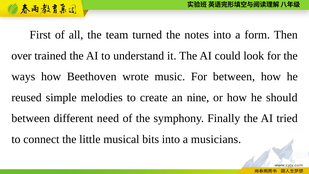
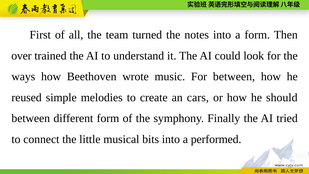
nine: nine -> cars (198, 97)
different need: need -> form (108, 118)
musicians: musicians -> performed (216, 139)
